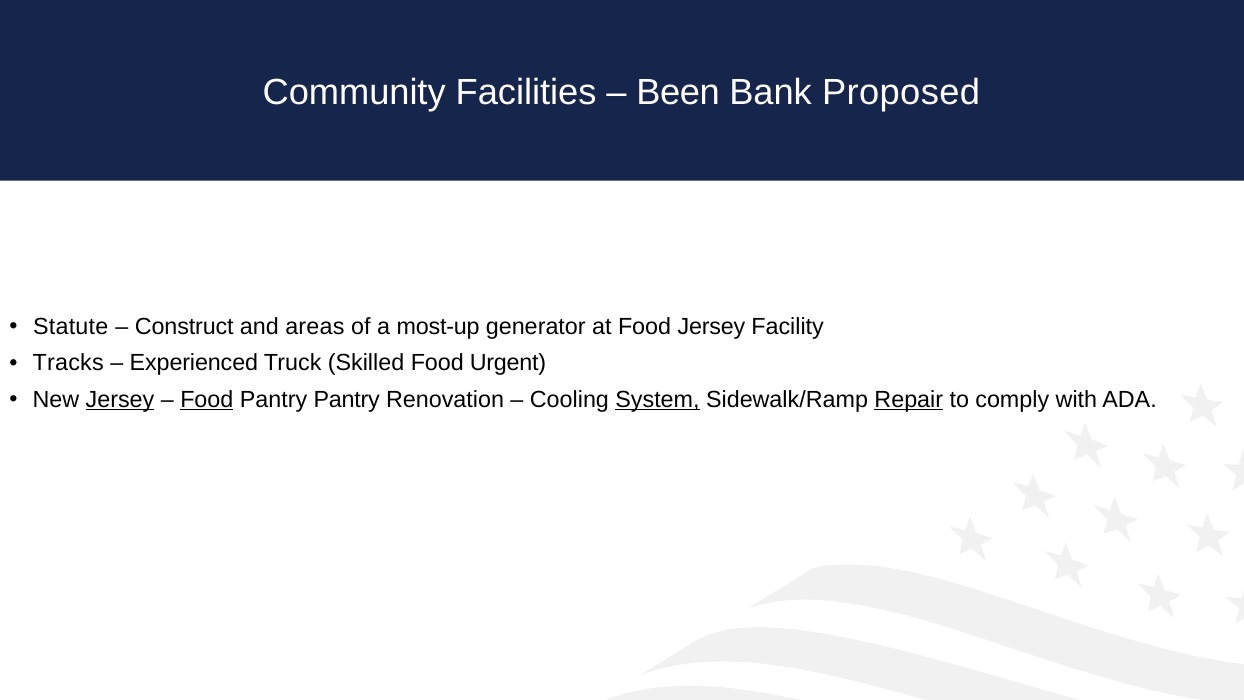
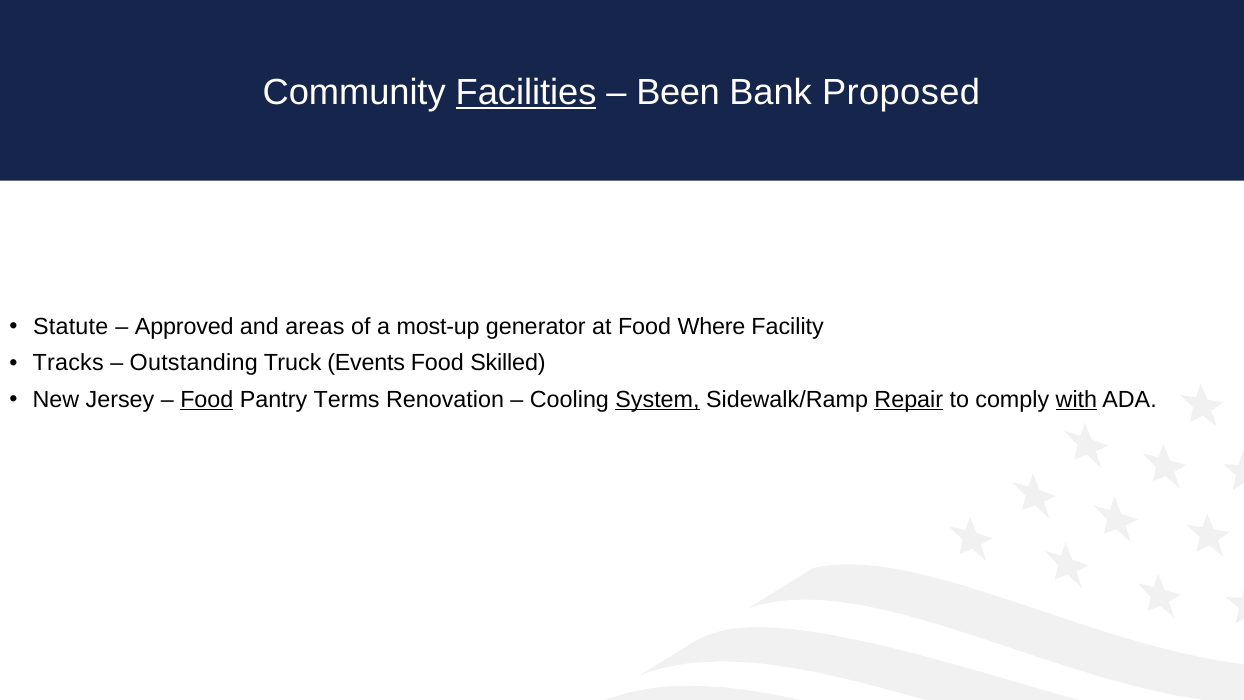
Facilities underline: none -> present (526, 92)
Construct: Construct -> Approved (184, 326)
Food Jersey: Jersey -> Where (711, 326)
Experienced: Experienced -> Outstanding (194, 363)
Skilled: Skilled -> Events (366, 363)
Urgent: Urgent -> Skilled (508, 363)
Jersey underline: present -> none (120, 399)
Pantry Pantry: Pantry -> Terms (347, 399)
with underline: none -> present (1076, 399)
